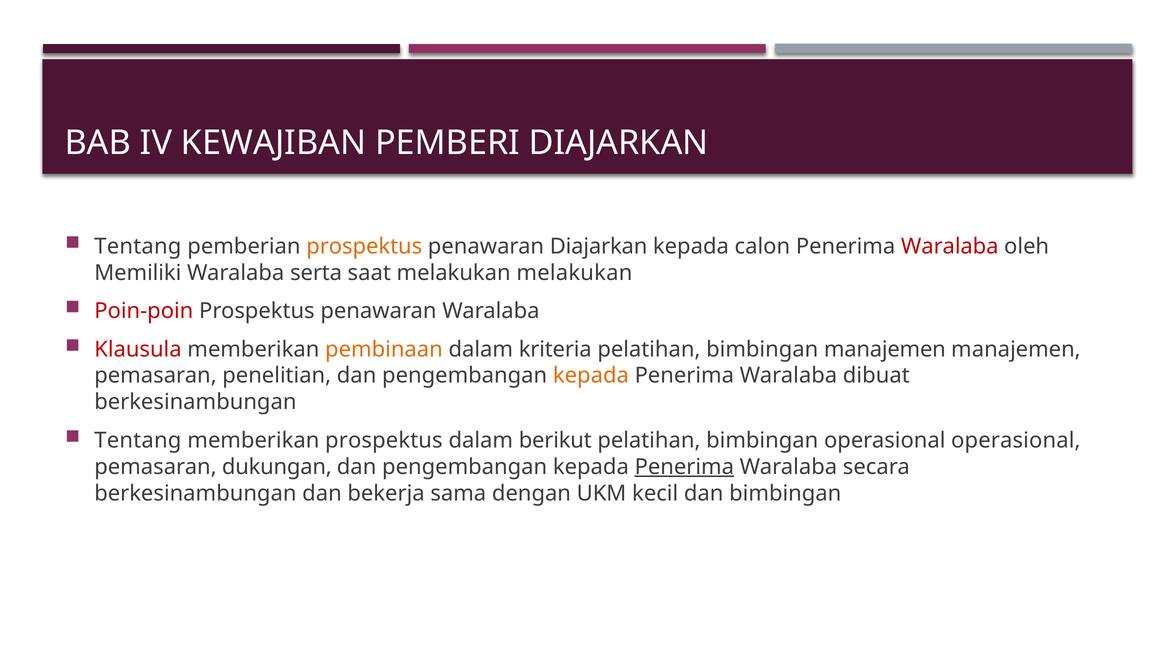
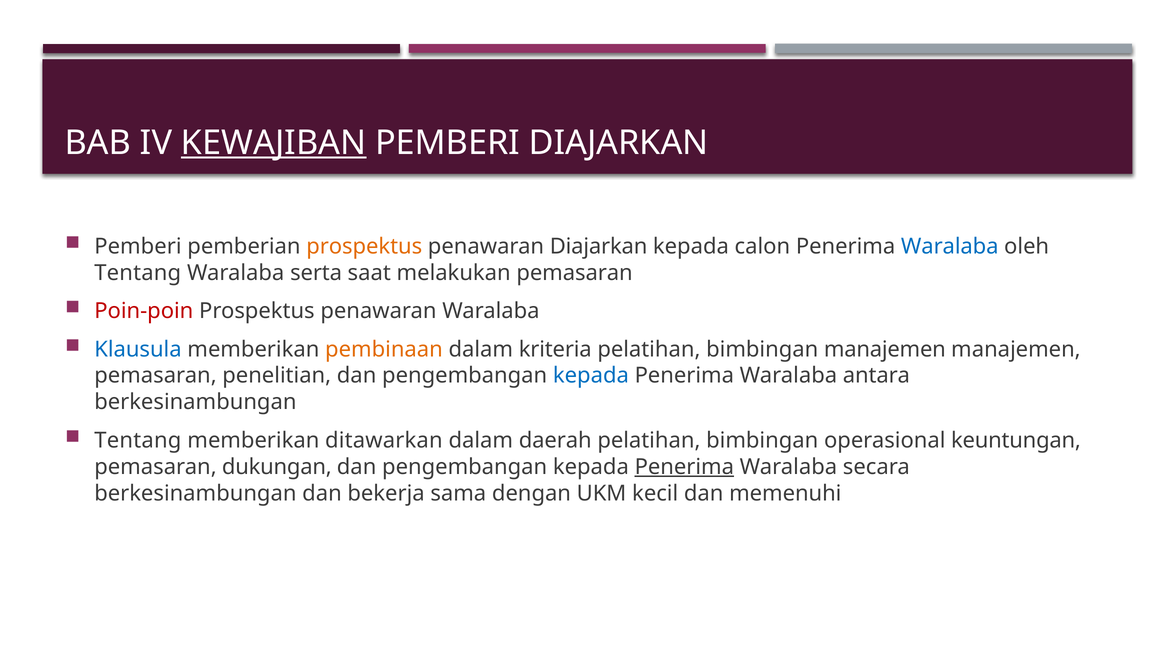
KEWAJIBAN underline: none -> present (274, 143)
Tentang: Tentang -> Pemberi (138, 246)
Waralaba colour: red -> blue (950, 246)
Memiliki: Memiliki -> Tentang (138, 273)
melakukan melakukan: melakukan -> pemasaran (575, 273)
Klausula colour: red -> blue (138, 349)
kepada colour: orange -> blue (591, 376)
dibuat: dibuat -> antara (876, 376)
memberikan prospektus: prospektus -> ditawarkan (384, 440)
berikut: berikut -> daerah (555, 440)
operasional operasional: operasional -> keuntungan (1016, 440)
dan bimbingan: bimbingan -> memenuhi (785, 493)
